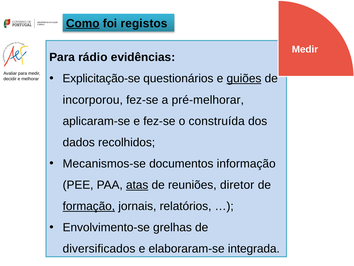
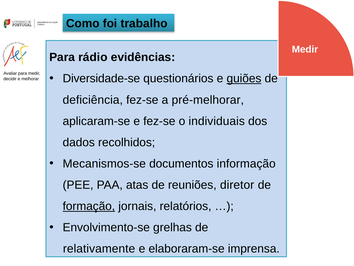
Como underline: present -> none (83, 23)
registos: registos -> trabalho (144, 23)
Explicitação-se: Explicitação-se -> Diversidade-se (101, 78)
incorporou: incorporou -> deficiência (93, 100)
construída: construída -> individuais (217, 121)
atas underline: present -> none (137, 185)
diversificados: diversificados -> relativamente (99, 248)
integrada: integrada -> imprensa (254, 248)
